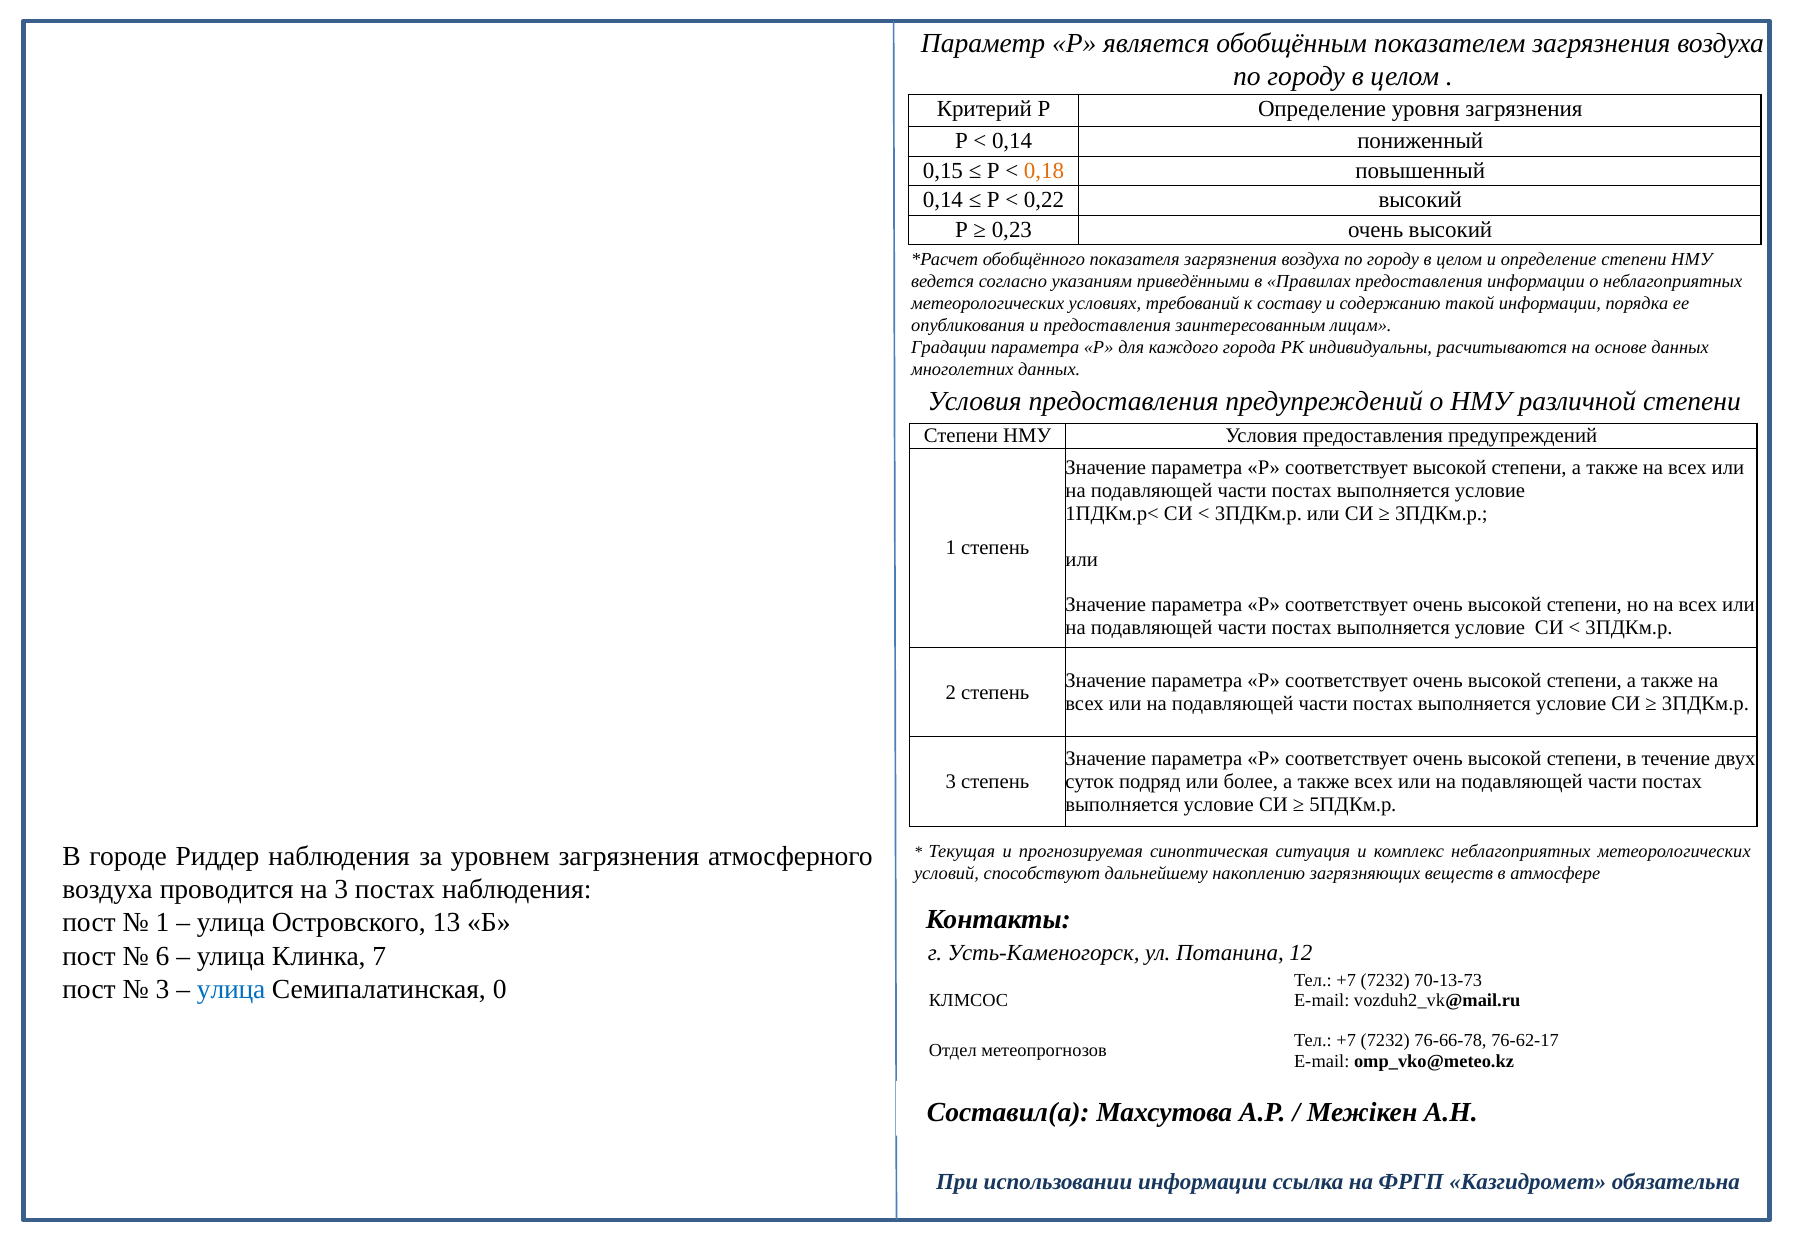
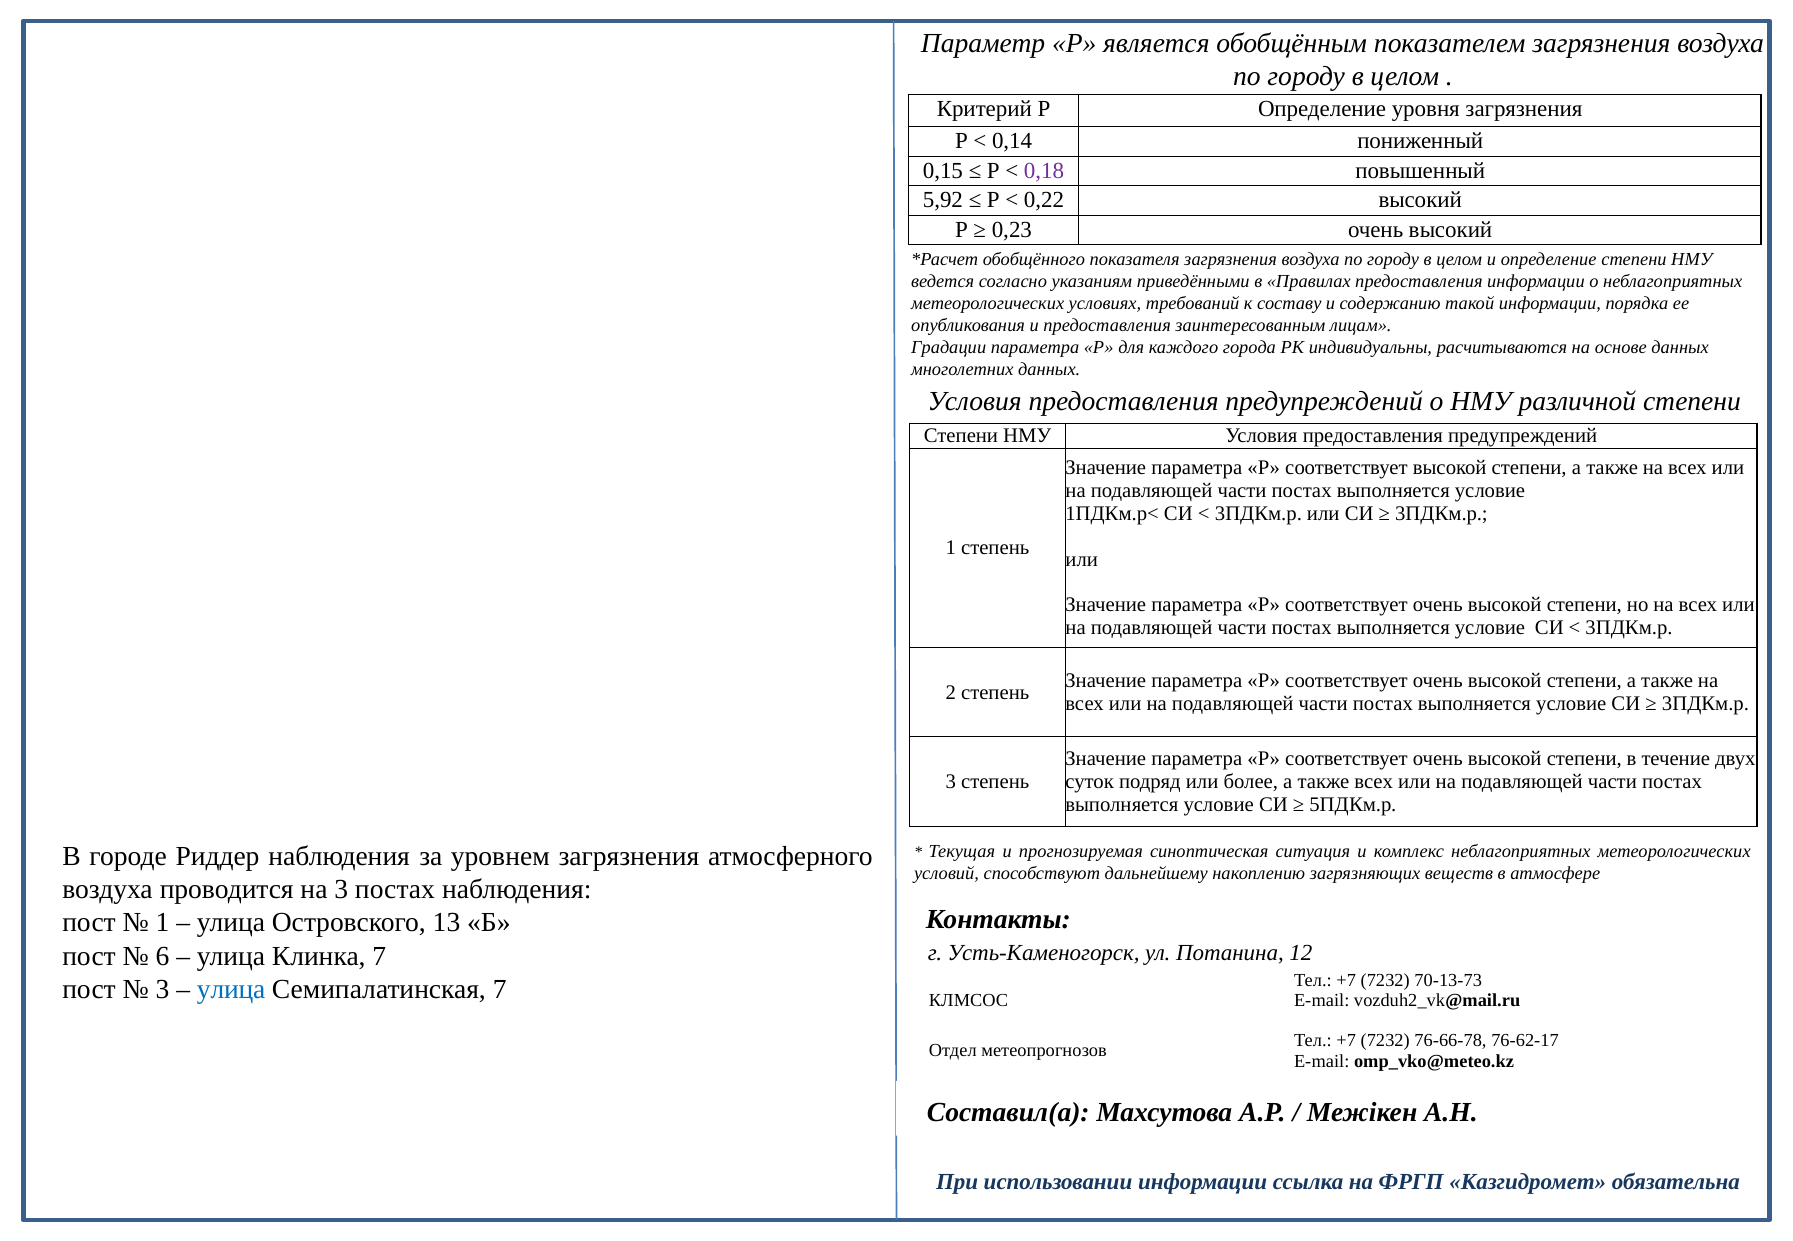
0,18 colour: orange -> purple (1044, 171)
0,14: 0,14 -> 5,92 (943, 200)
Семипалатинская 0: 0 -> 7 (500, 989)
